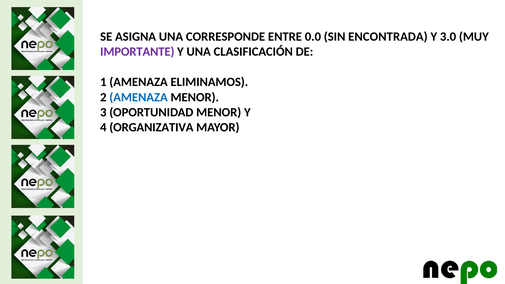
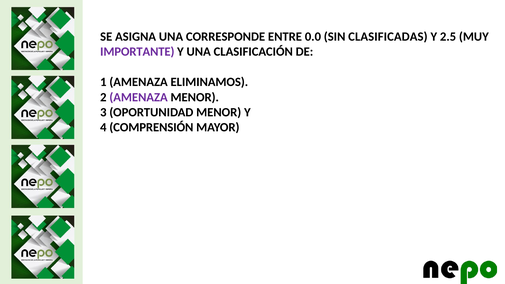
ENCONTRADA: ENCONTRADA -> CLASIFICADAS (388, 37)
3.0: 3.0 -> 2.5 (448, 37)
AMENAZA colour: blue -> purple (139, 97)
ORGANIZATIVA: ORGANIZATIVA -> COMPRENSIÓN (151, 128)
